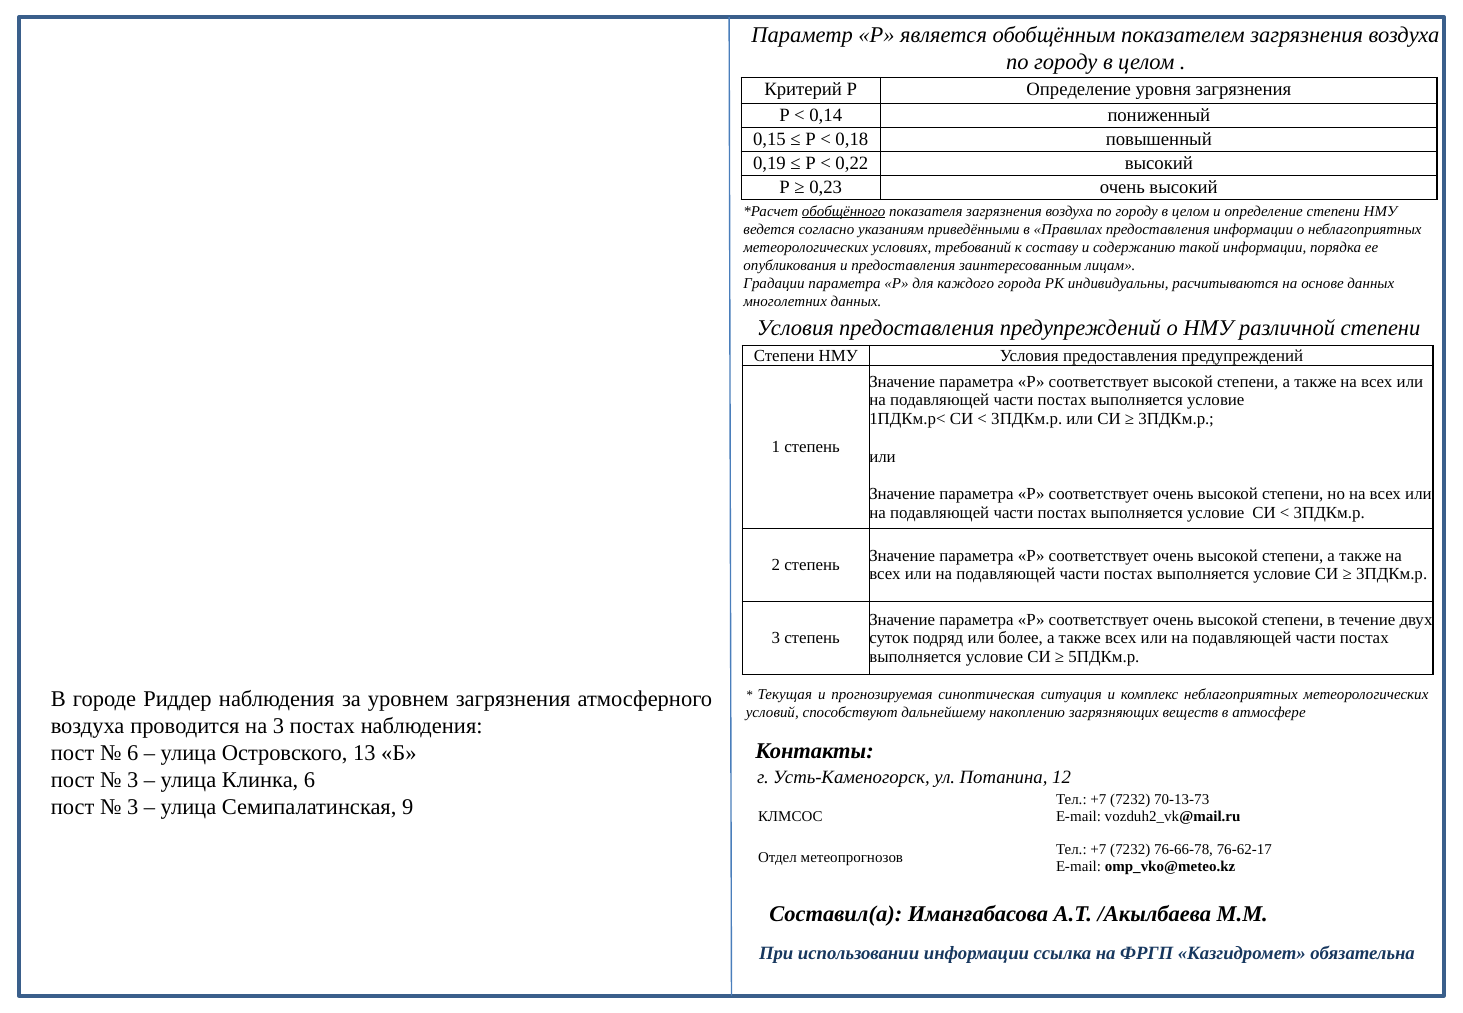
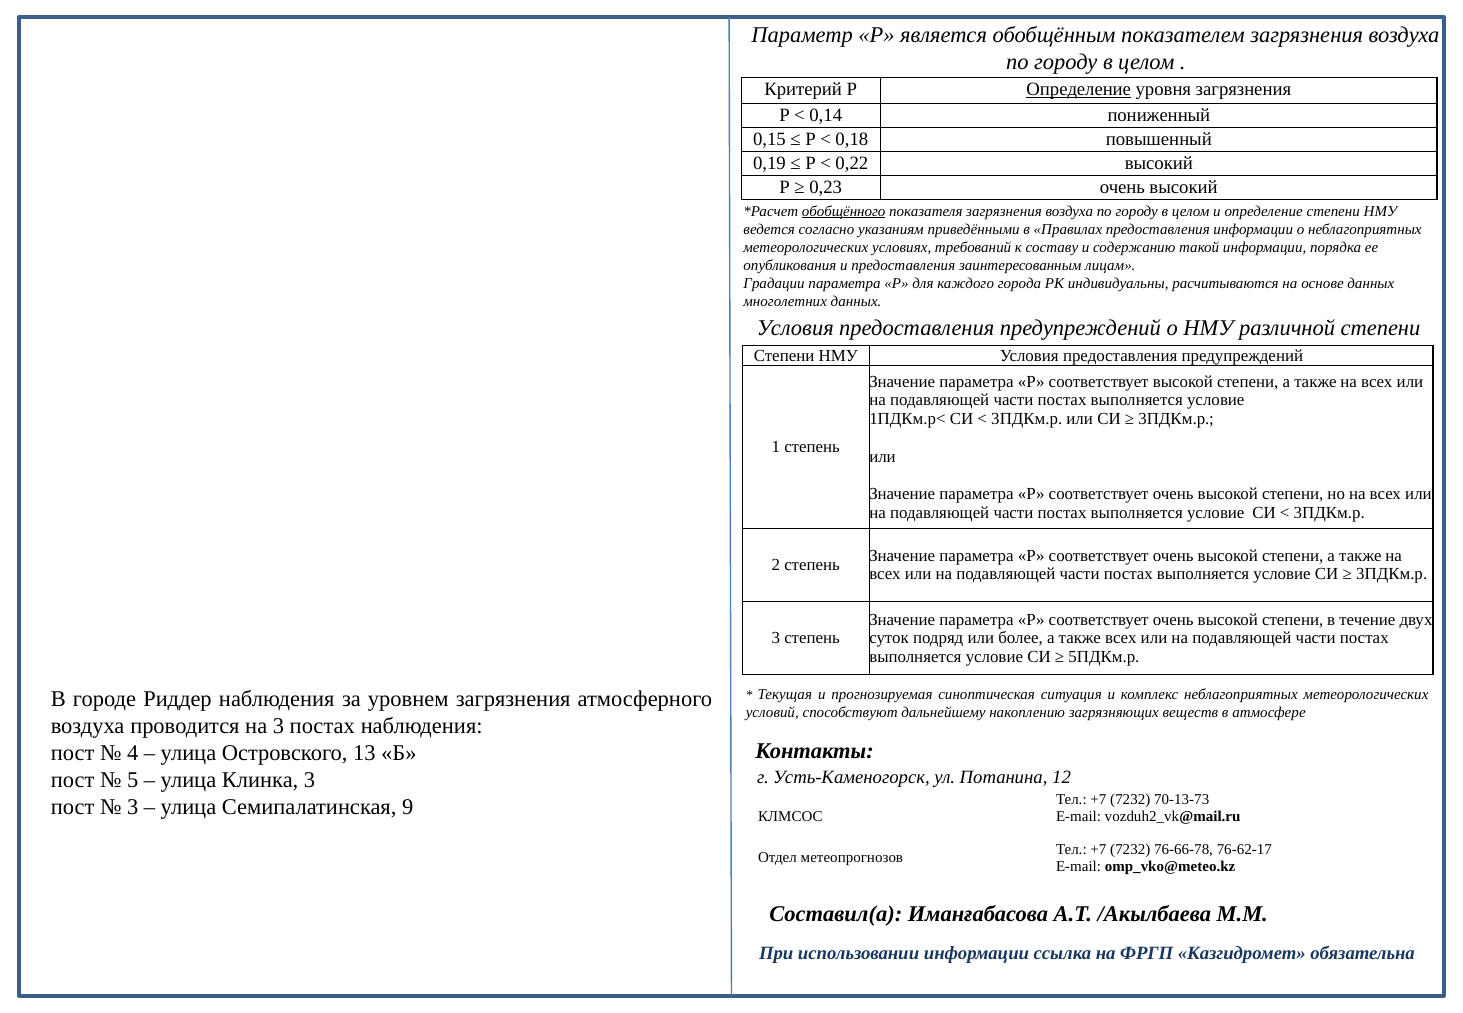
Определение underline: none -> present (1079, 89)
6: 6 -> 4 (133, 753)
3: 3 -> 5 (133, 780)
Клинка 6: 6 -> 3 (310, 780)
